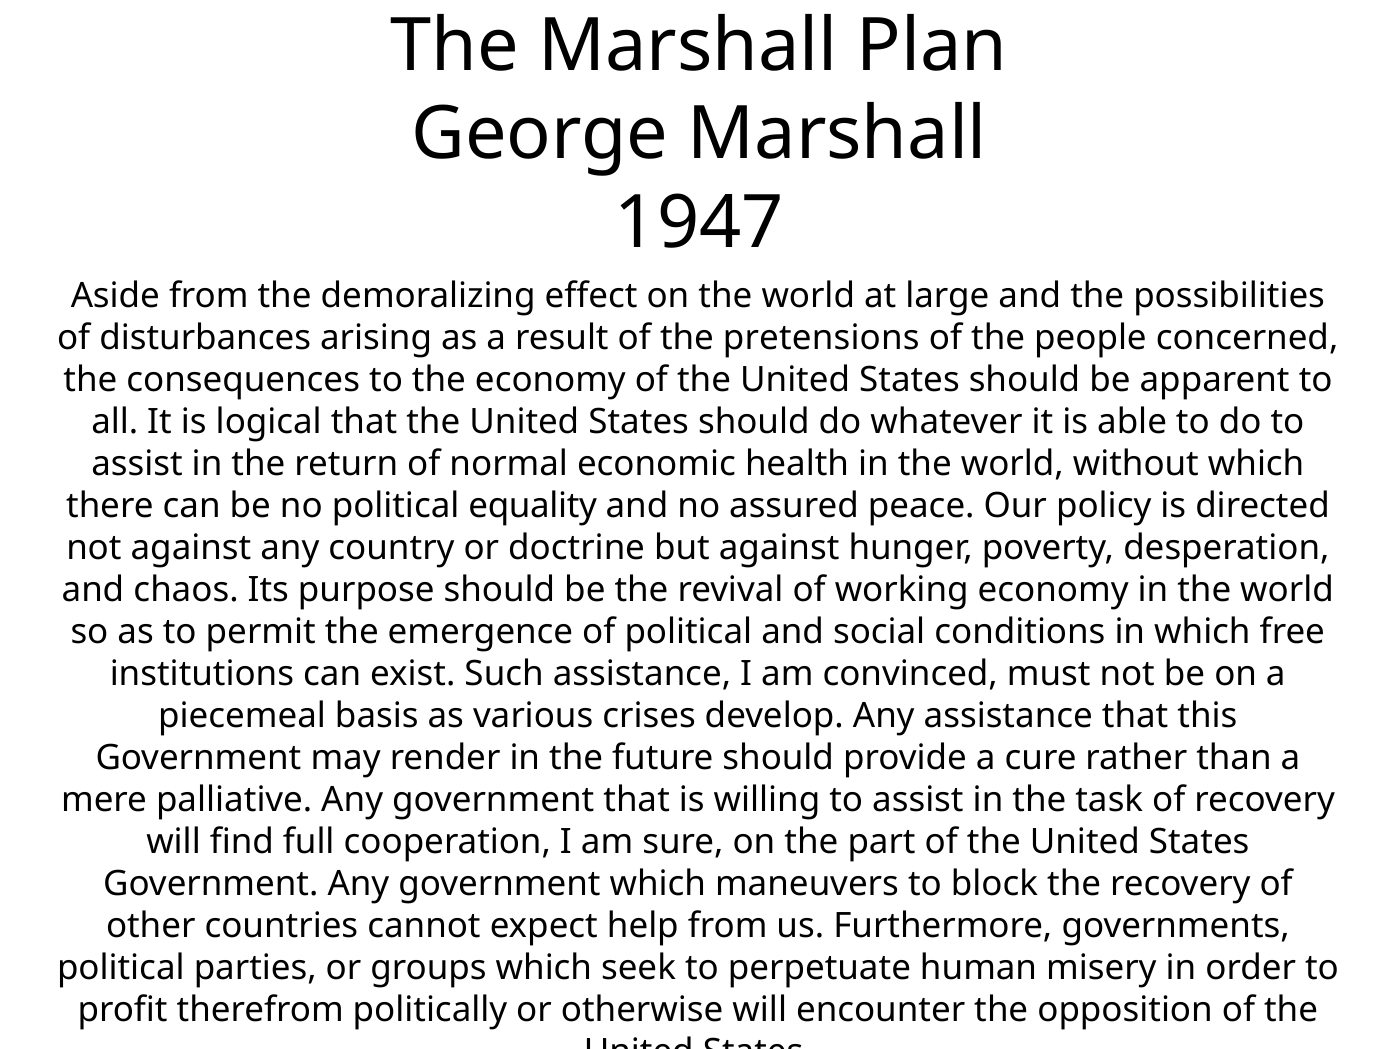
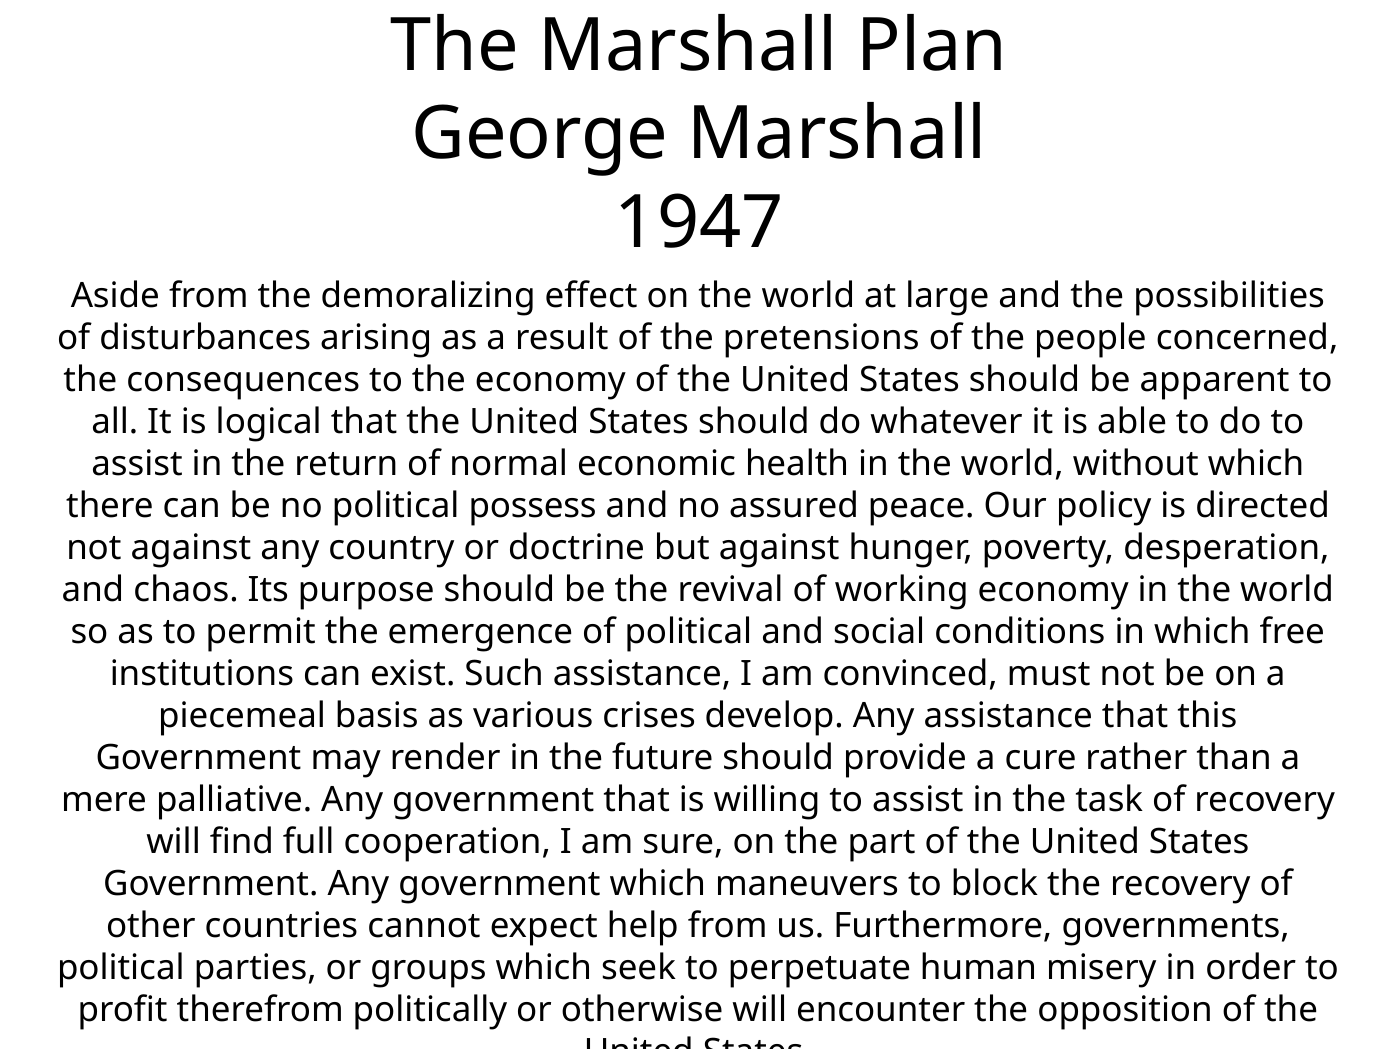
equality: equality -> possess (533, 506)
